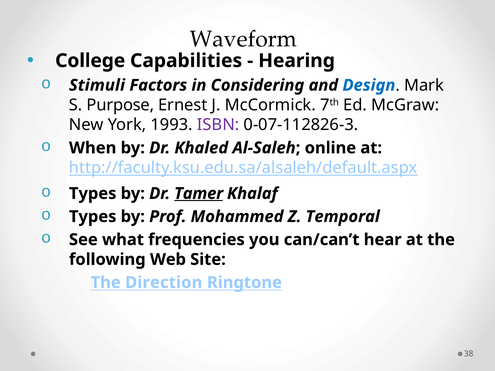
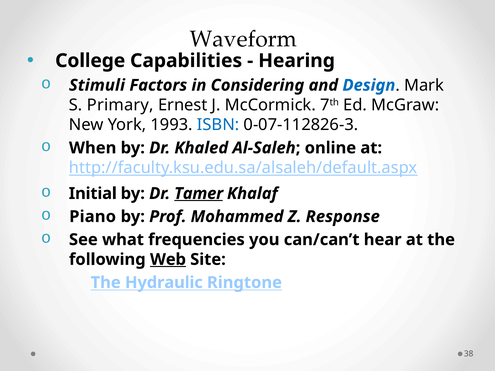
Purpose: Purpose -> Primary (120, 105)
ISBN colour: purple -> blue (218, 125)
Types: Types -> Initial (93, 194)
Types: Types -> Piano (93, 217)
Temporal: Temporal -> Response (343, 217)
Web underline: none -> present (168, 260)
Direction: Direction -> Hydraulic (164, 283)
